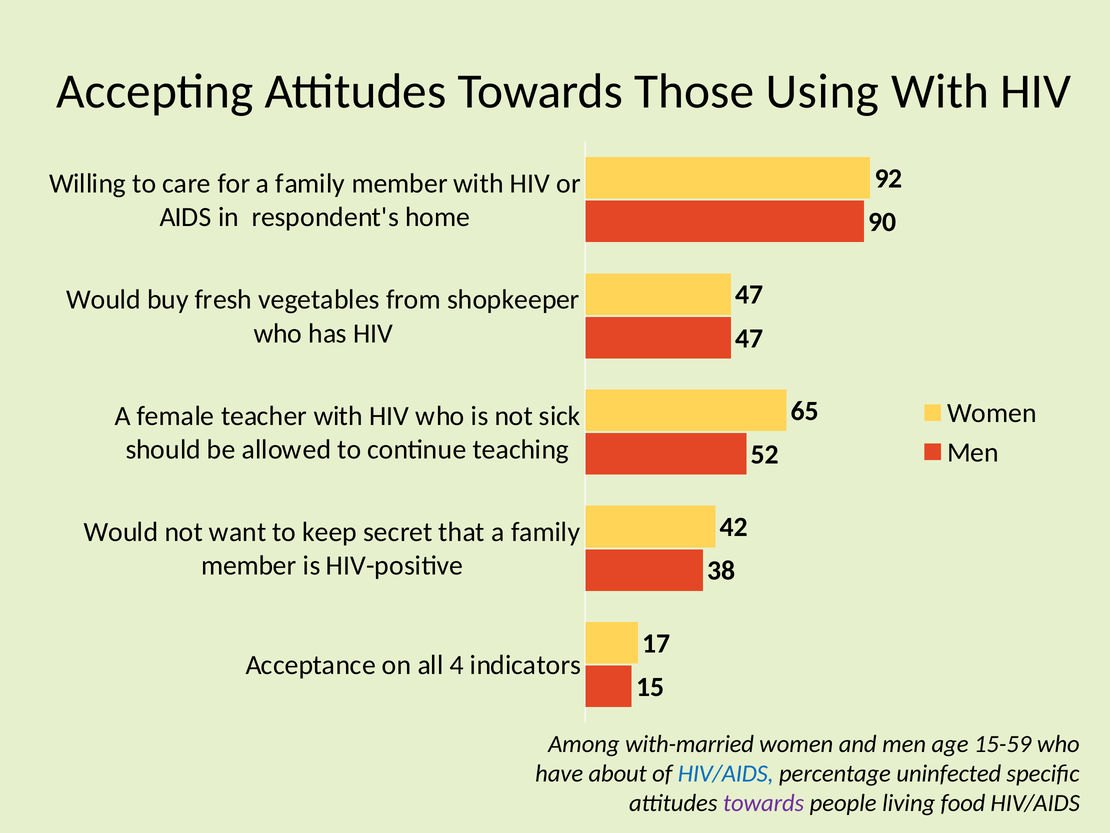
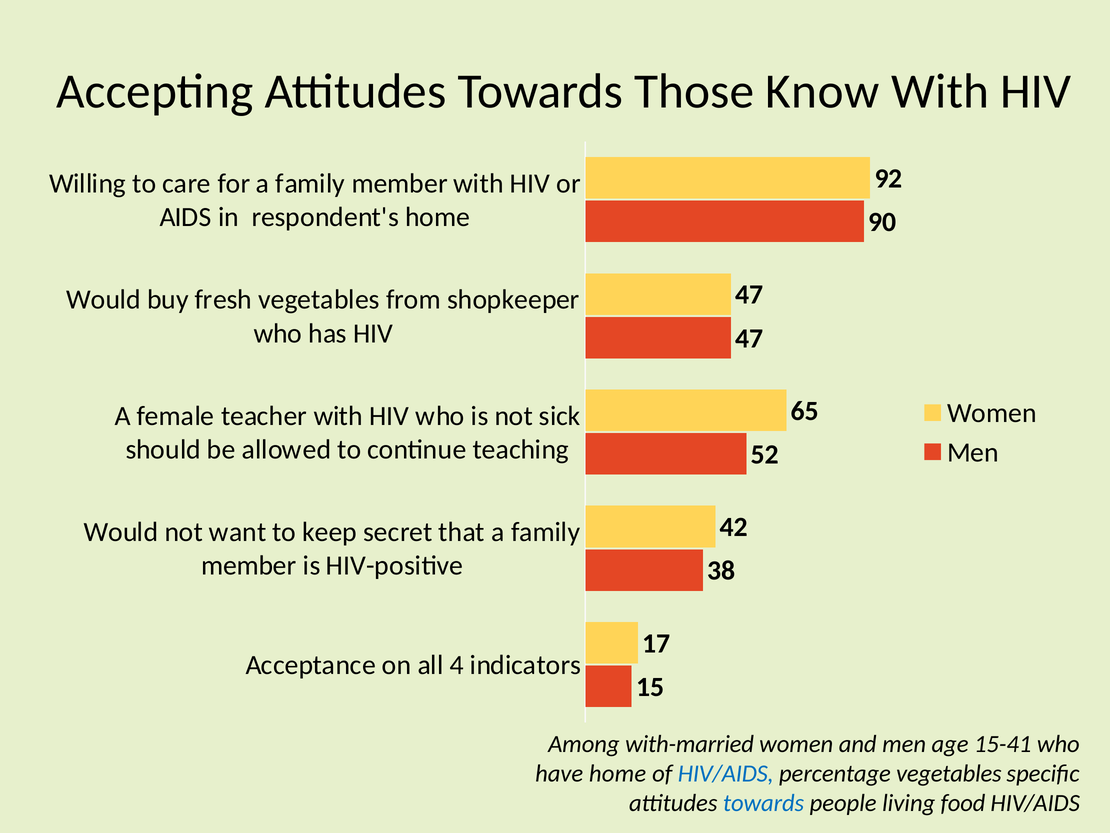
Using: Using -> Know (822, 91)
15-59: 15-59 -> 15-41 (1003, 743)
have about: about -> home (618, 773)
percentage uninfected: uninfected -> vegetables (949, 773)
towards colour: purple -> blue (764, 803)
